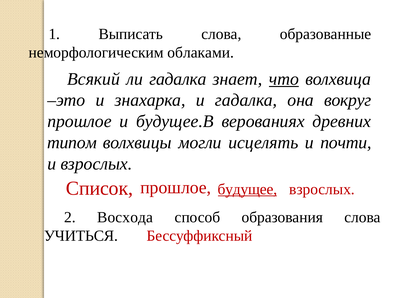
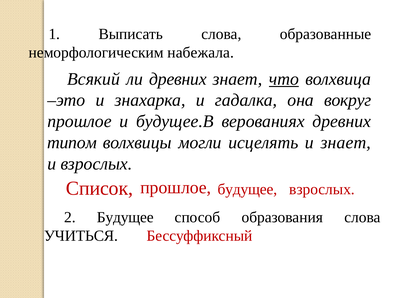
облаками: облаками -> набежала (201, 53)
ли гадалка: гадалка -> древних (178, 79)
и почти: почти -> знает (346, 142)
будущее underline: present -> none (247, 189)
2 Восхода: Восхода -> Будущее (125, 217)
